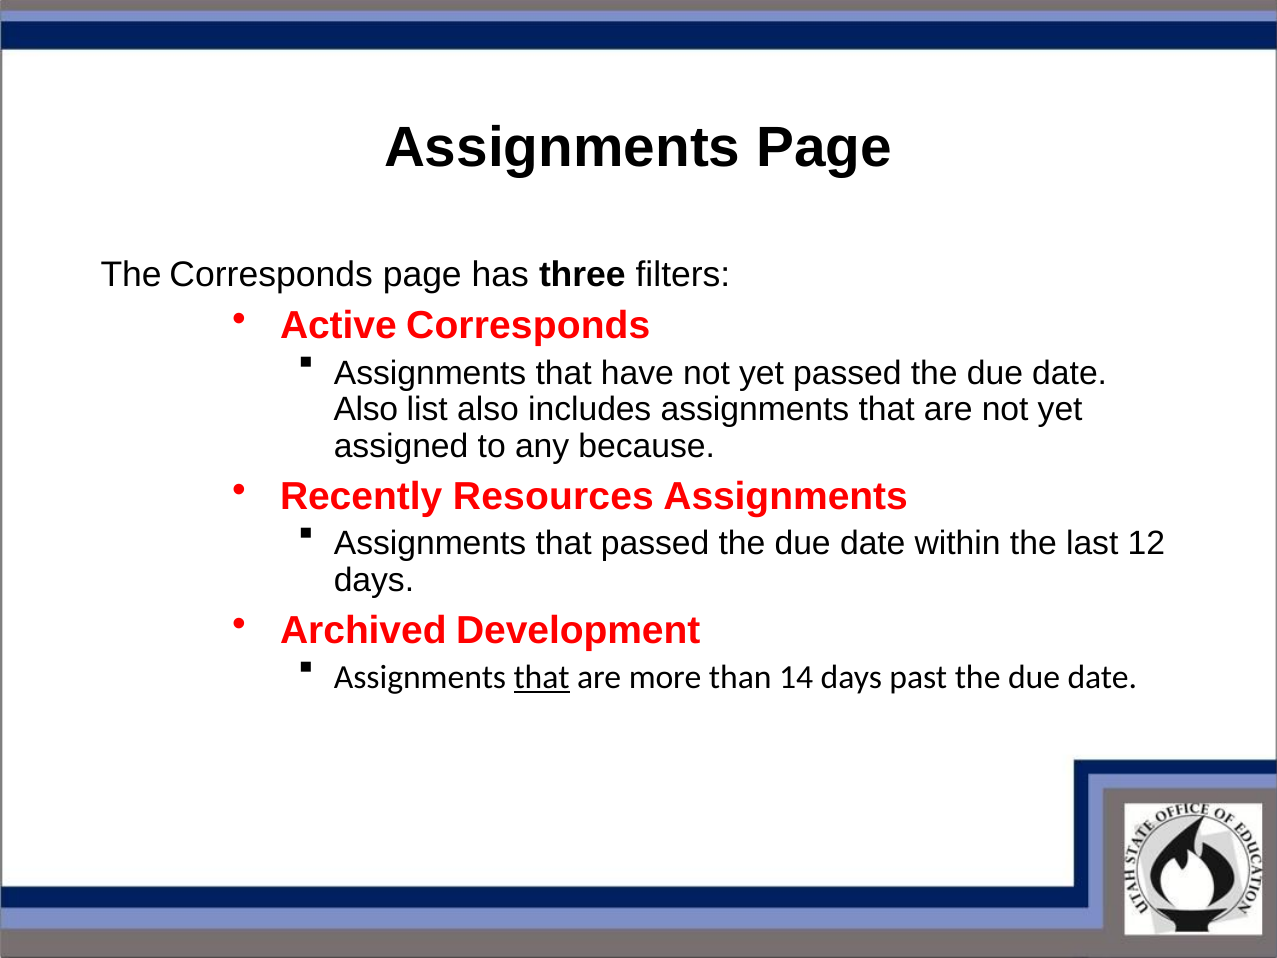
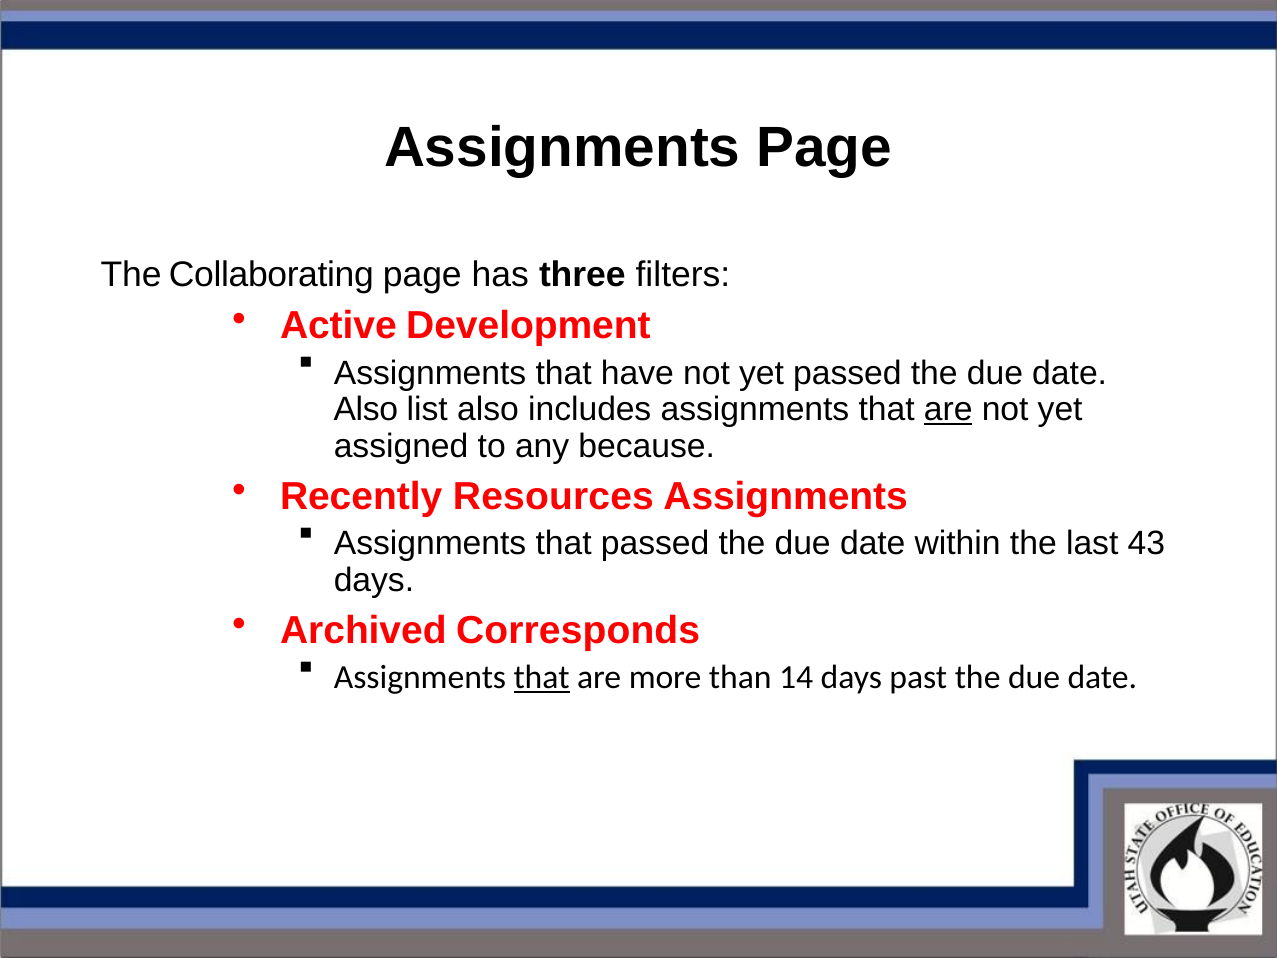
The Corresponds: Corresponds -> Collaborating (271, 275)
Active Corresponds: Corresponds -> Development (528, 326)
are underline: none -> present (948, 409)
12: 12 -> 43 (1146, 544)
Development: Development -> Corresponds (578, 630)
